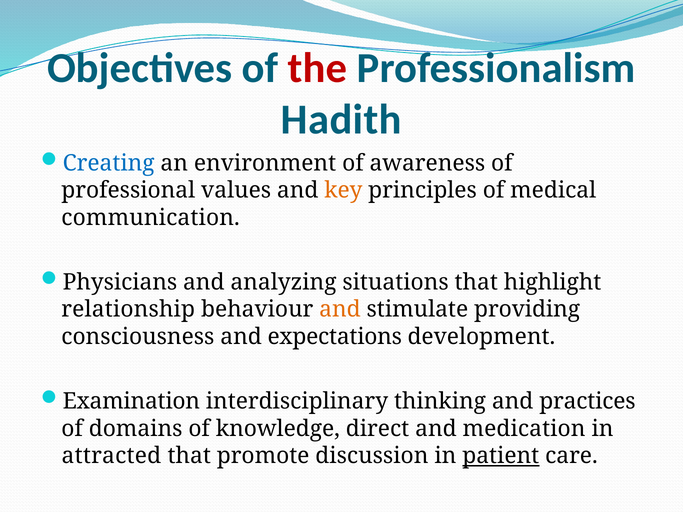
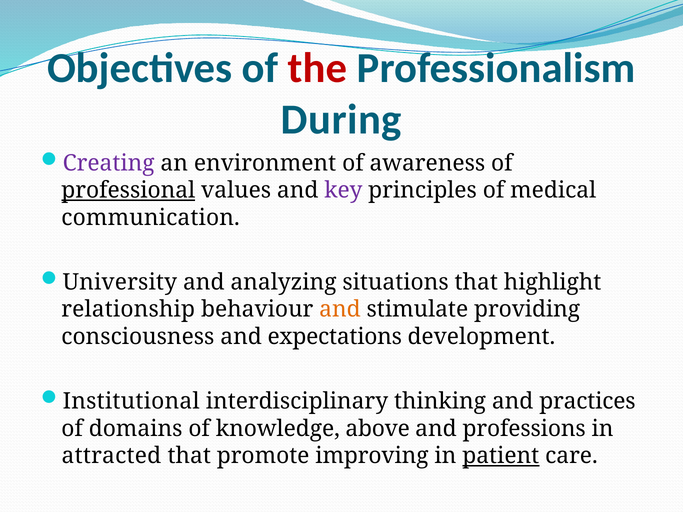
Hadith: Hadith -> During (341, 120)
Creating colour: blue -> purple (109, 163)
professional underline: none -> present (128, 191)
key colour: orange -> purple (343, 191)
Physicians: Physicians -> University (120, 282)
Examination: Examination -> Institutional (131, 401)
direct: direct -> above (378, 429)
medication: medication -> professions (524, 429)
discussion: discussion -> improving (372, 456)
